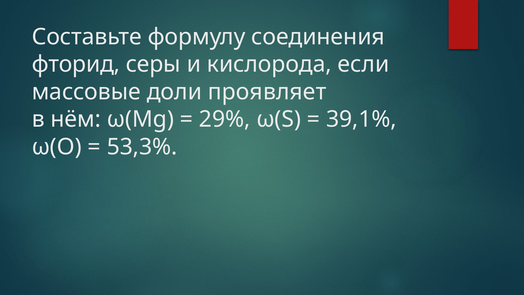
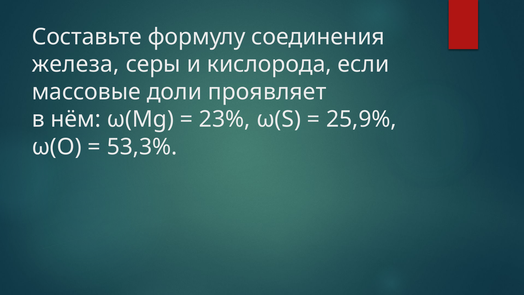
фторид: фторид -> железа (76, 64)
29%: 29% -> 23% (225, 119)
39,1%: 39,1% -> 25,9% (361, 119)
